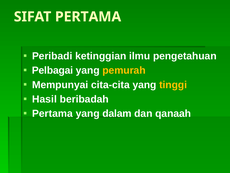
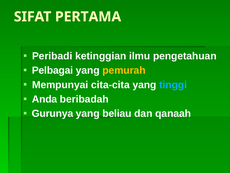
tinggi colour: yellow -> light blue (173, 85)
Hasil: Hasil -> Anda (45, 99)
Pertama: Pertama -> Gurunya (53, 113)
dalam: dalam -> beliau (117, 113)
